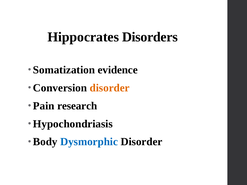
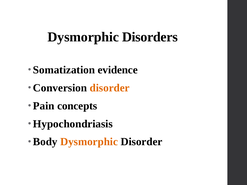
Hippocrates: Hippocrates -> Dysmorphic (83, 37)
research: research -> concepts (77, 106)
Dysmorphic colour: blue -> orange (89, 142)
